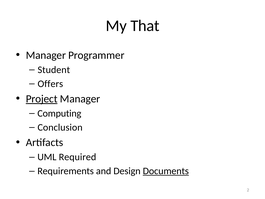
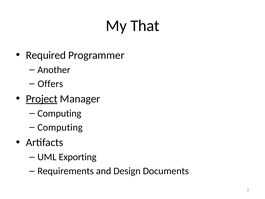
Manager: Manager -> Required (46, 55)
Student: Student -> Another (54, 70)
Conclusion: Conclusion -> Computing (60, 127)
Required: Required -> Exporting (78, 157)
Documents underline: present -> none (166, 171)
